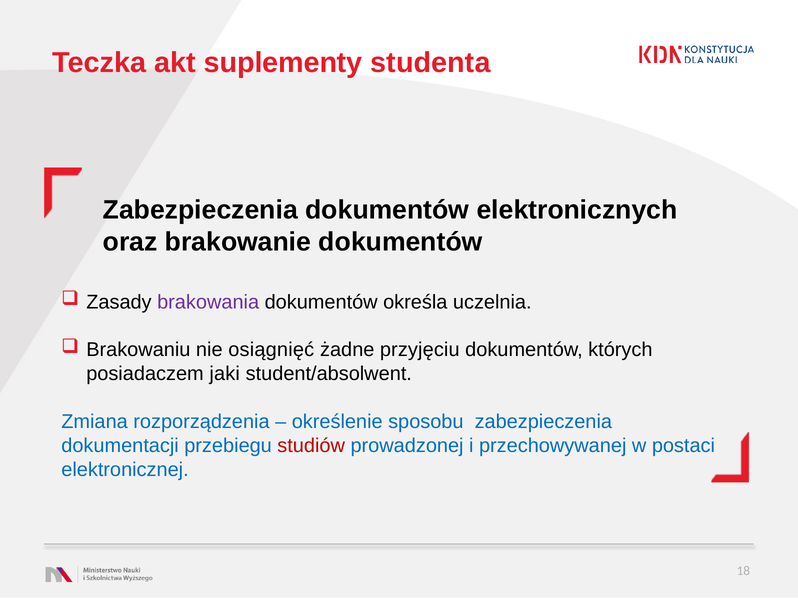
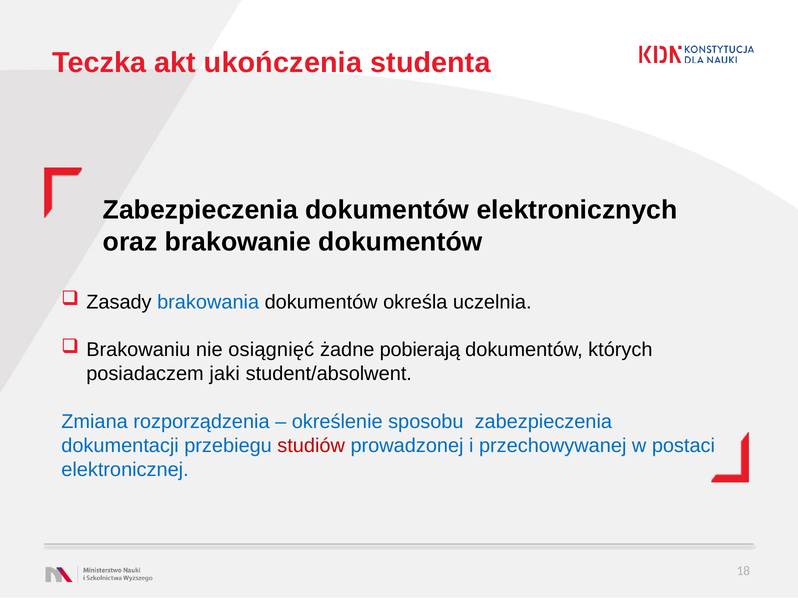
suplementy: suplementy -> ukończenia (283, 63)
brakowania colour: purple -> blue (208, 302)
przyjęciu: przyjęciu -> pobierają (420, 350)
